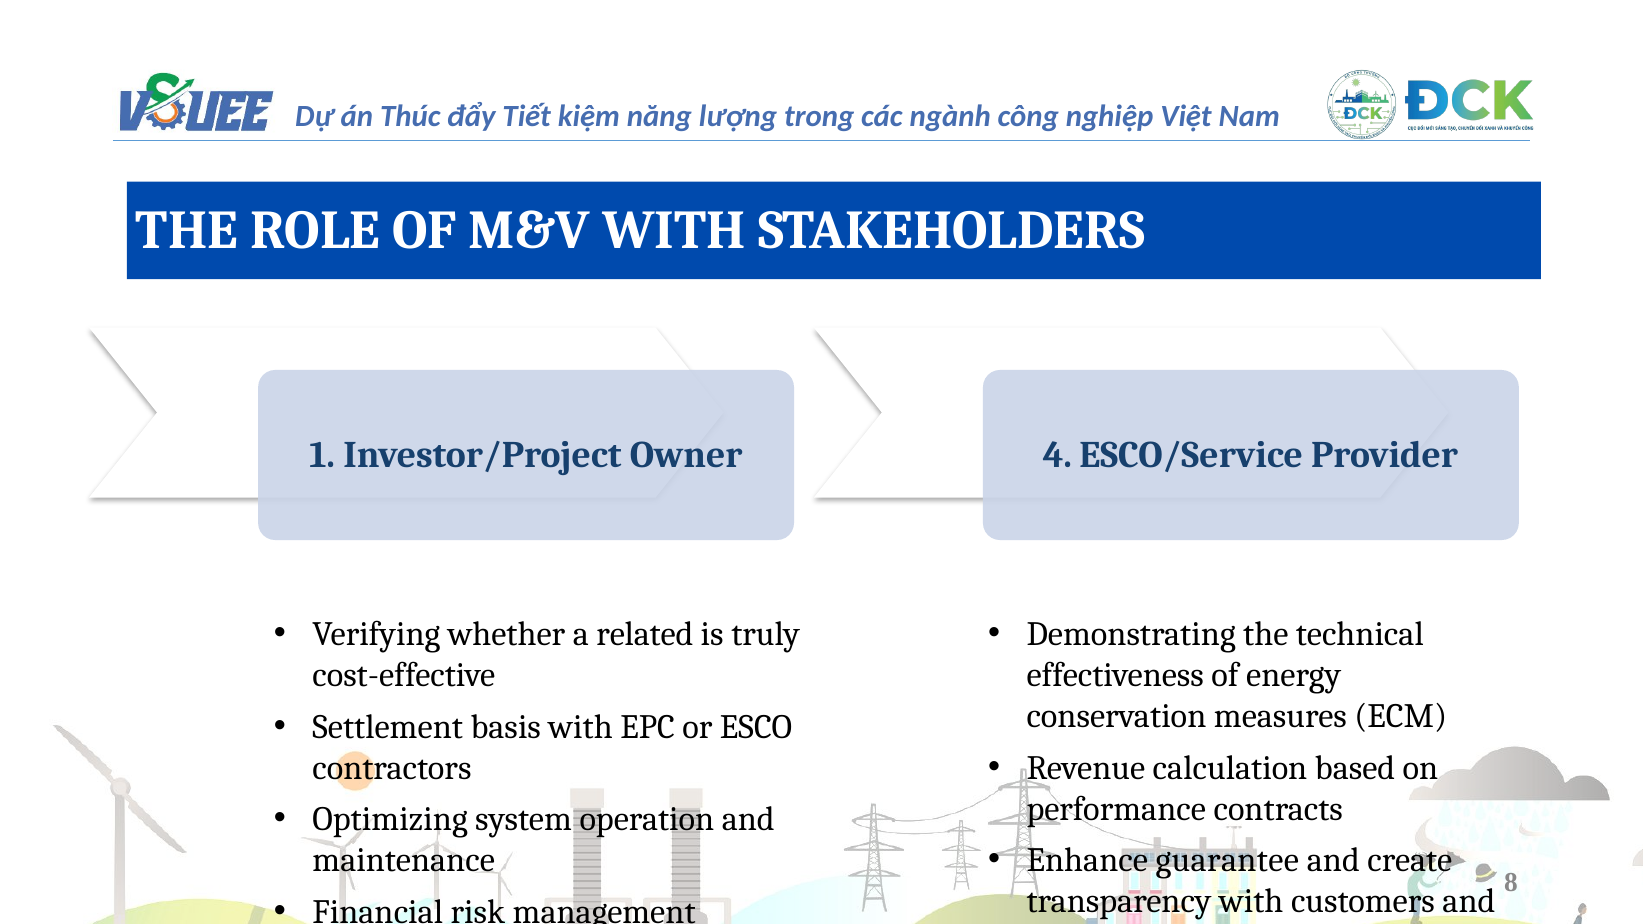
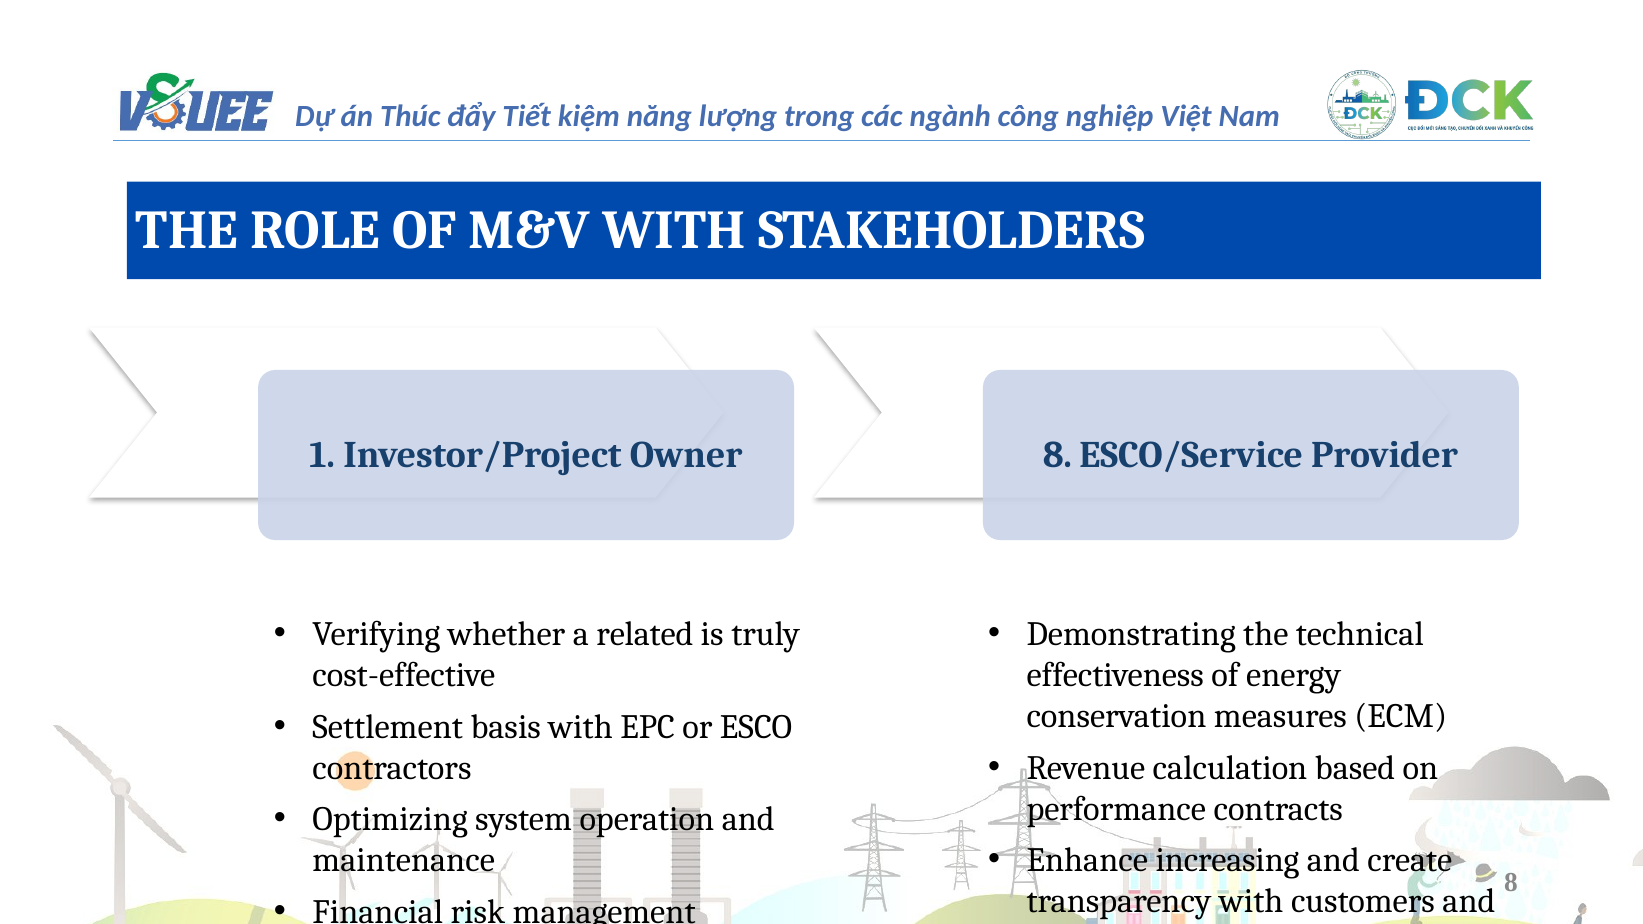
Owner 4: 4 -> 8 (1057, 455)
guarantee: guarantee -> increasing (1227, 861)
